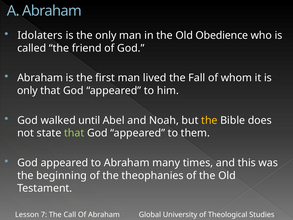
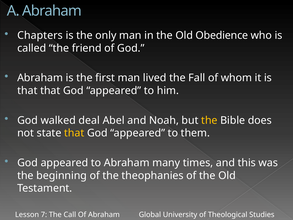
Idolaters: Idolaters -> Chapters (40, 35)
only: only -> that (27, 91)
until: until -> deal (89, 120)
that colour: light green -> yellow (74, 133)
